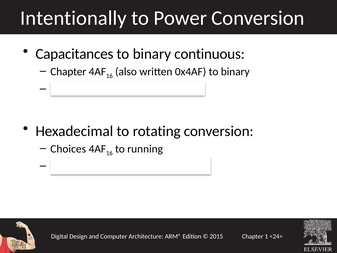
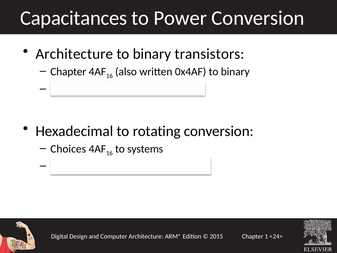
Intentionally: Intentionally -> Capacitances (74, 18)
Capacitances: Capacitances -> Architecture (74, 54)
continuous: continuous -> transistors (209, 54)
running: running -> systems (145, 149)
